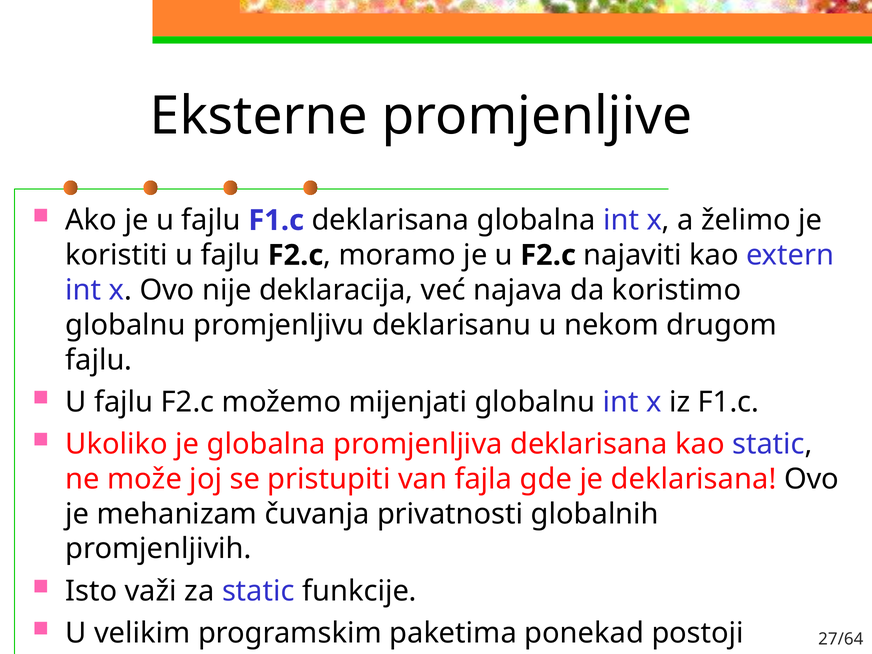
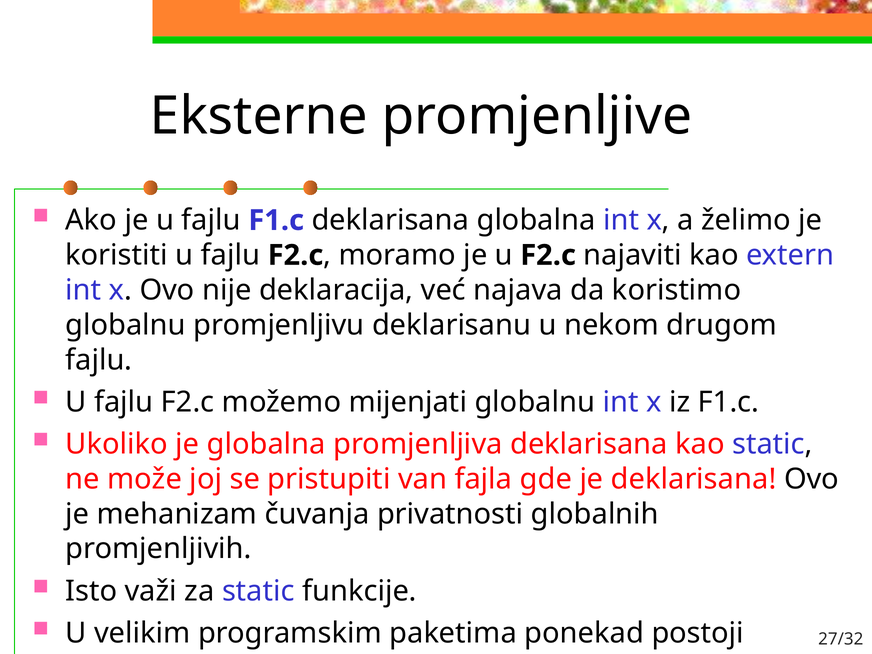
27/64: 27/64 -> 27/32 (841, 639)
